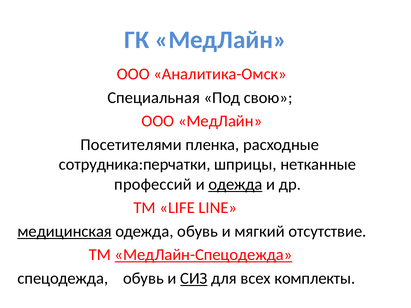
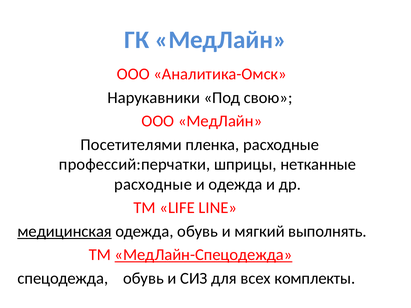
Специальная: Специальная -> Нарукавники (154, 98)
сотрудника:перчатки: сотрудника:перчатки -> профессий:перчатки (135, 165)
профессий: профессий -> расходные (153, 184)
одежда underline: present -> none (236, 184)
отсутствие: отсутствие -> выполнять (327, 232)
СИЗ underline: present -> none (194, 279)
